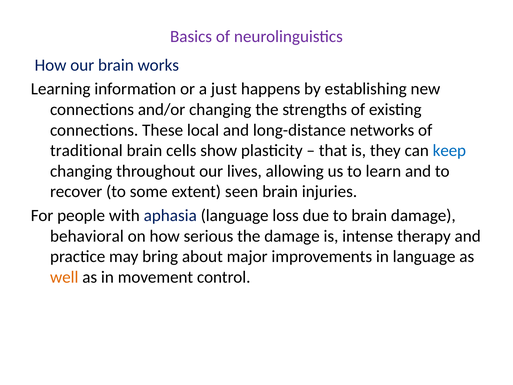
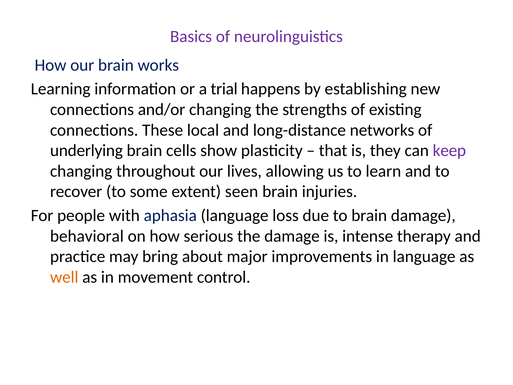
just: just -> trial (224, 89)
traditional: traditional -> underlying (86, 150)
keep colour: blue -> purple (449, 150)
